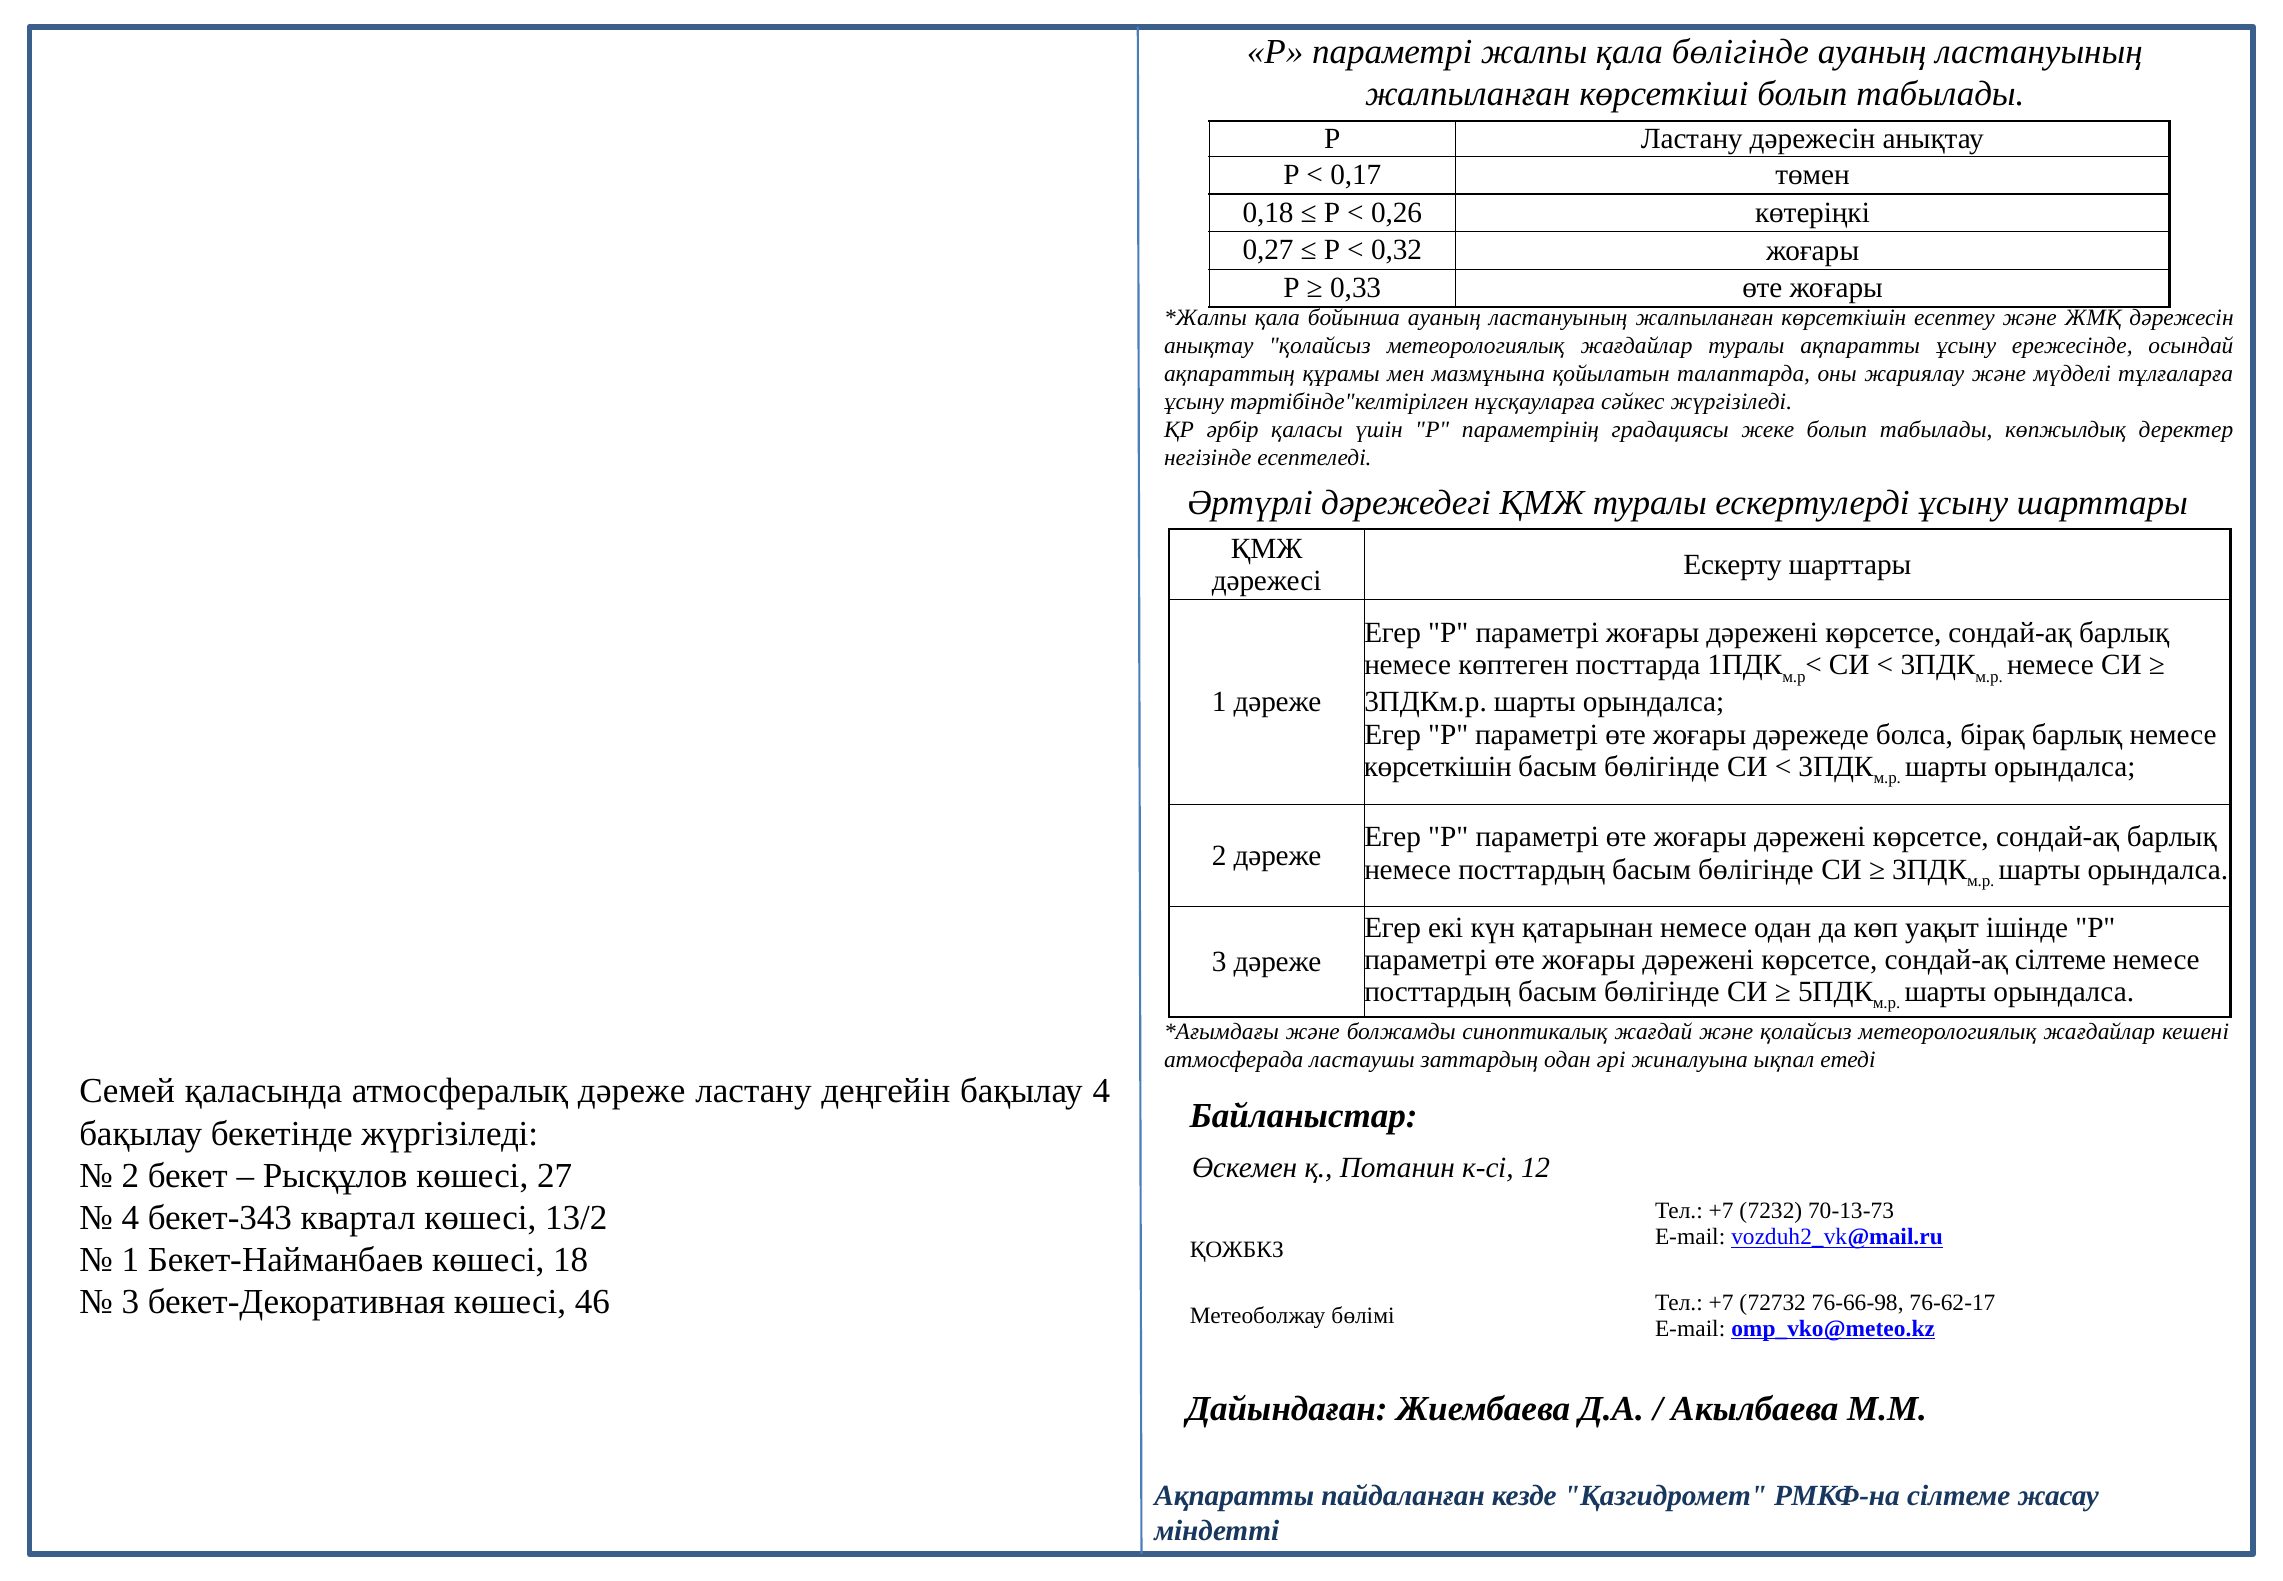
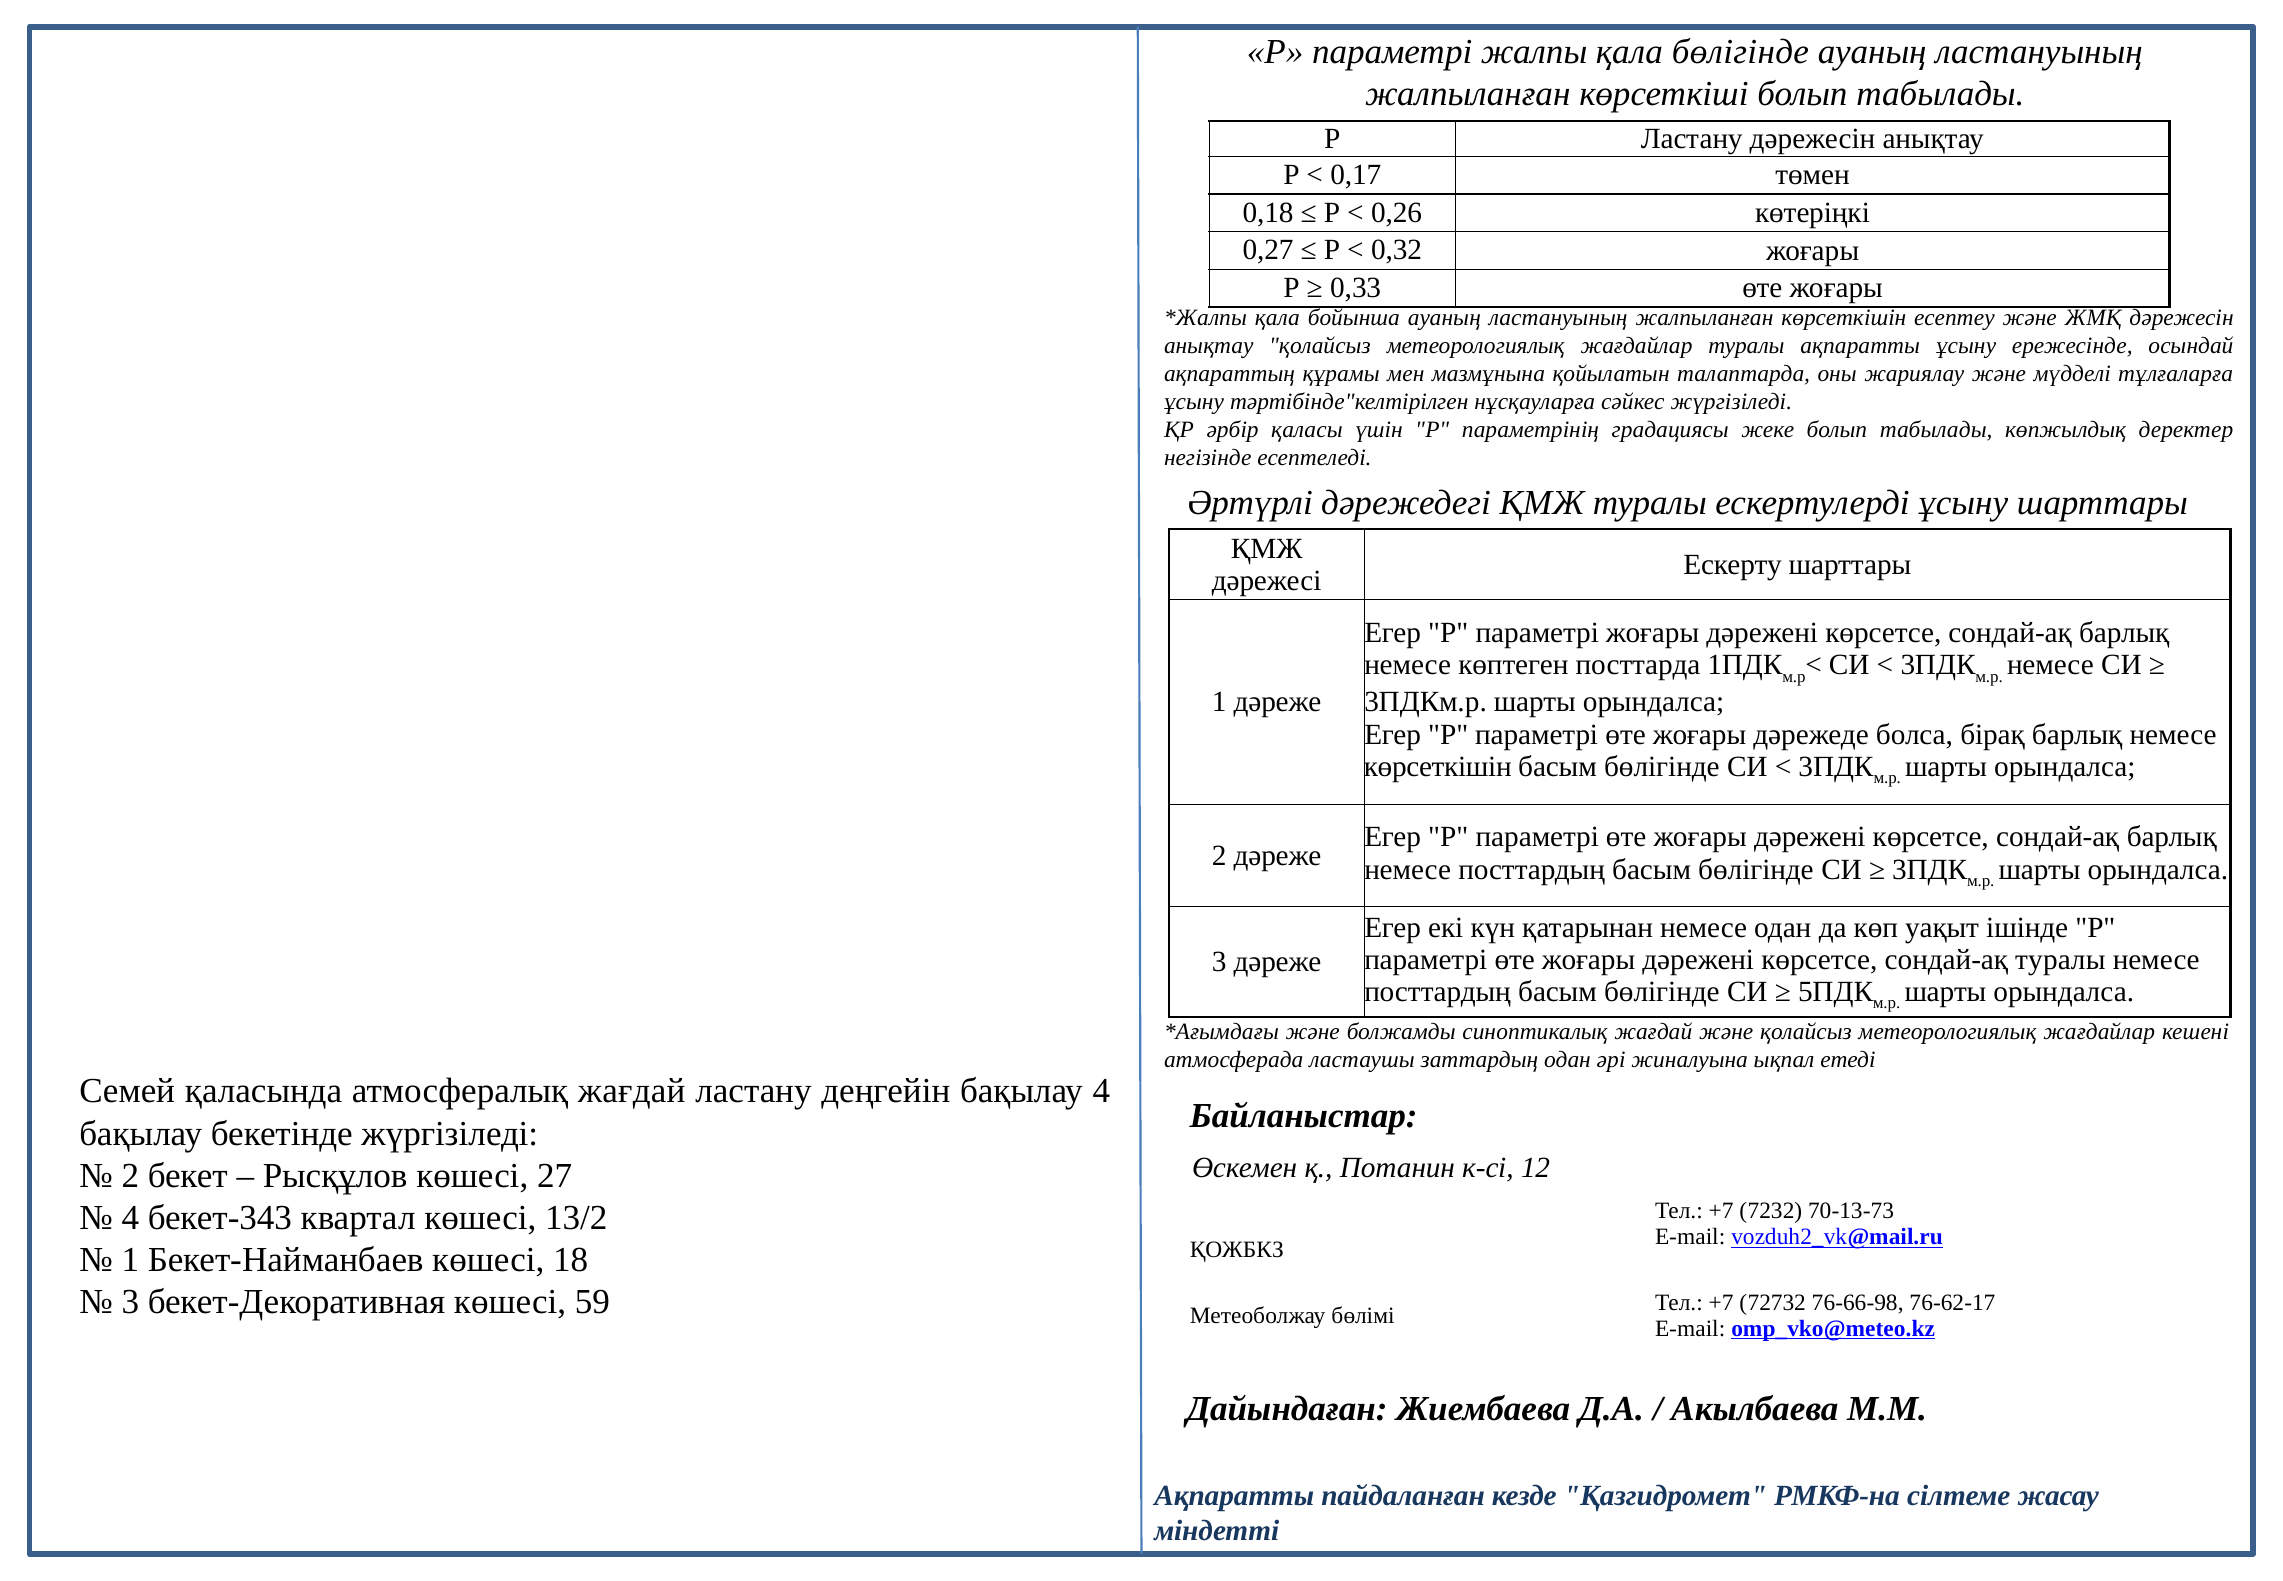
сондай-ақ сілтеме: сілтеме -> туралы (2060, 959)
атмосфералық дәреже: дәреже -> жағдай (632, 1091)
46: 46 -> 59 (592, 1302)
